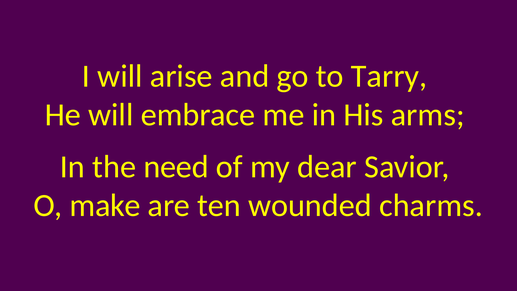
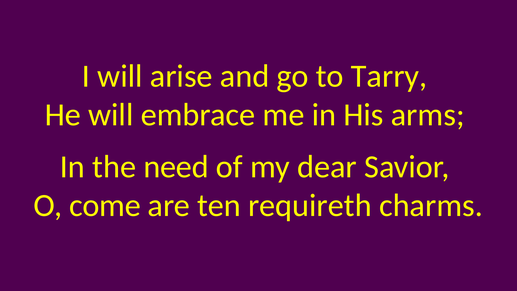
make: make -> come (105, 205)
wounded: wounded -> requireth (310, 205)
